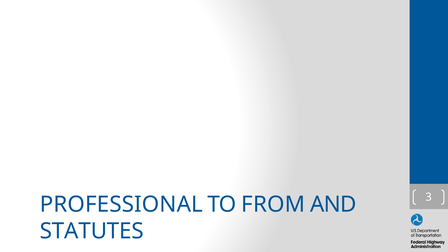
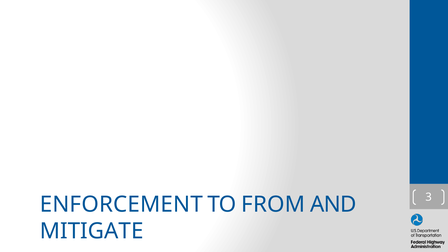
PROFESSIONAL: PROFESSIONAL -> ENFORCEMENT (121, 204)
STATUTES: STATUTES -> MITIGATE (92, 231)
